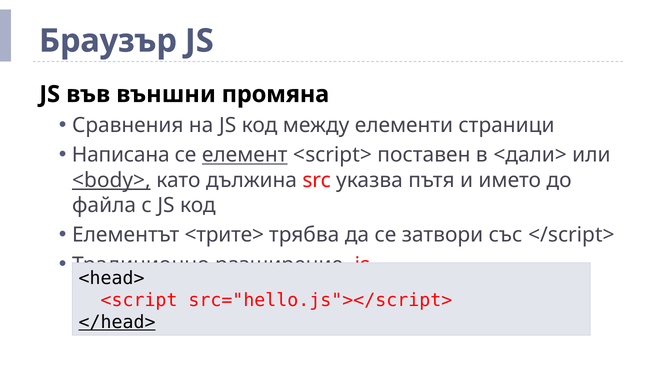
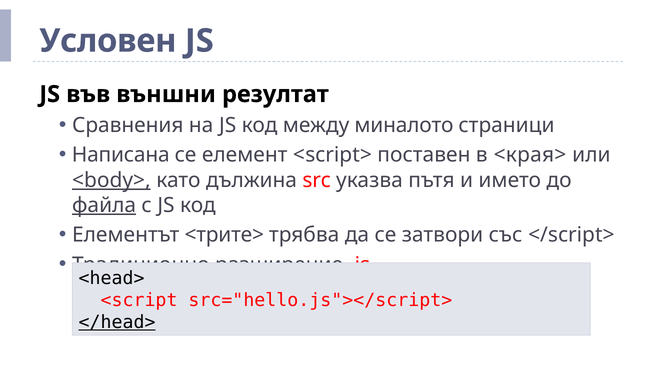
Браузър: Браузър -> Условен (108, 41)
промяна: промяна -> резултат (275, 94)
елементи: елементи -> миналото (404, 125)
елемент underline: present -> none (245, 155)
<дали>: <дали> -> <края> (530, 155)
файла underline: none -> present (104, 205)
